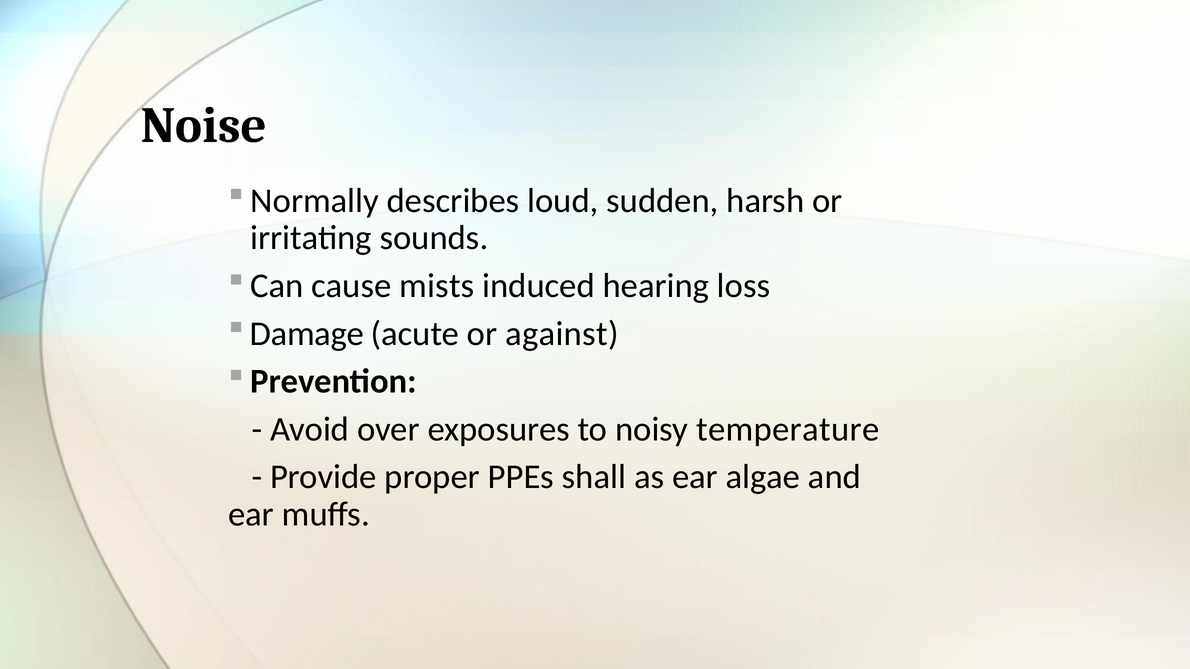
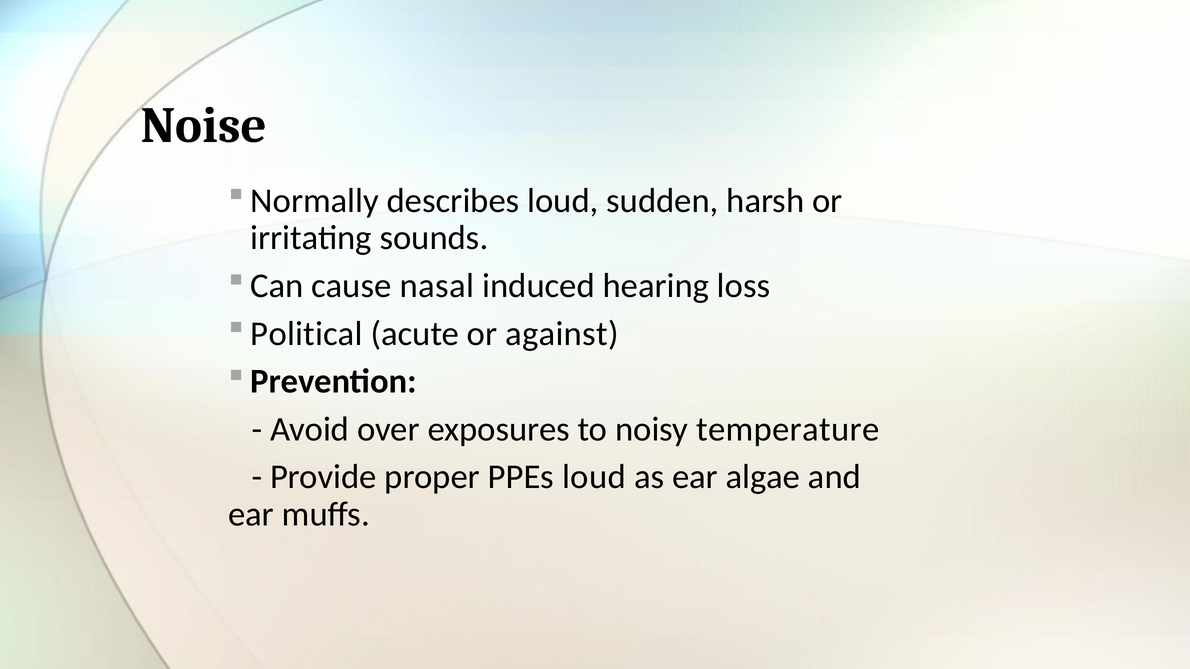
mists: mists -> nasal (437, 286)
Damage: Damage -> Political (307, 334)
PPEs shall: shall -> loud (594, 477)
